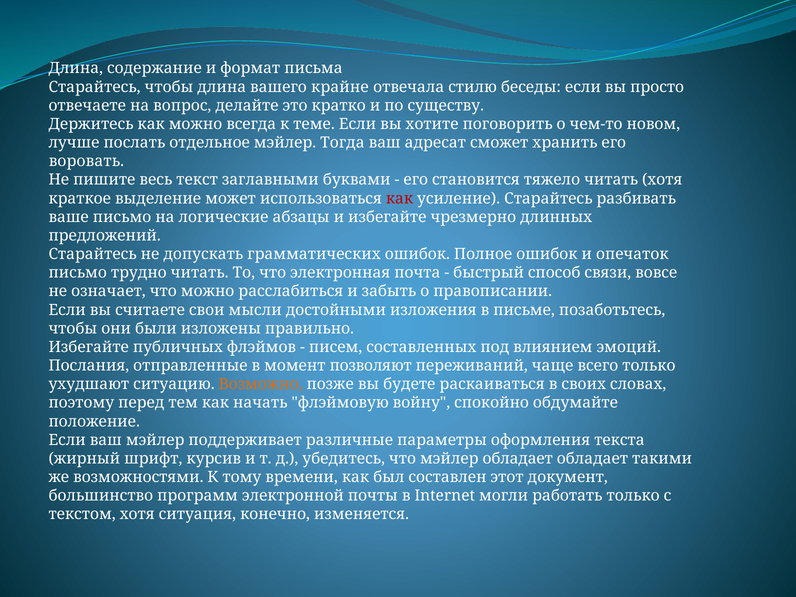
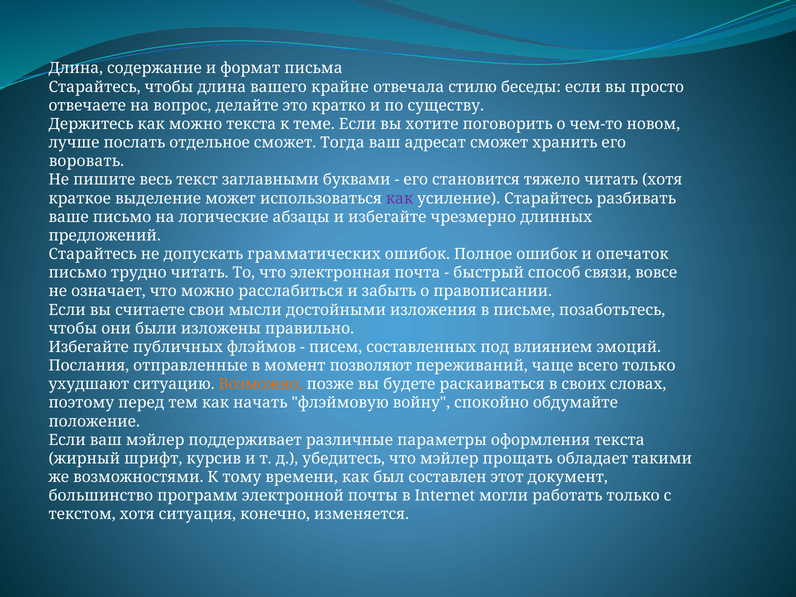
можно всегда: всегда -> текста (251, 124)
отдельное мэйлер: мэйлер -> сможет (285, 143)
как colour: red -> purple (399, 198)
мэйлер обладает: обладает -> прощать (518, 459)
